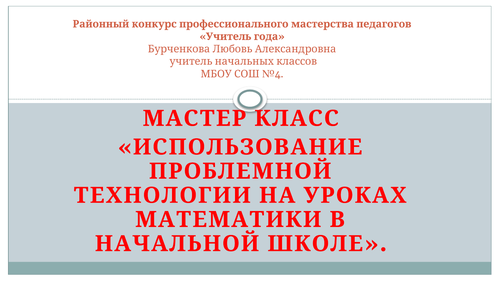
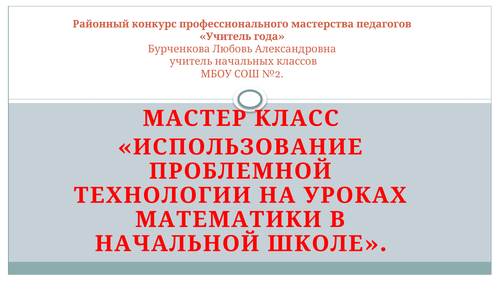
№4: №4 -> №2 (273, 74)
